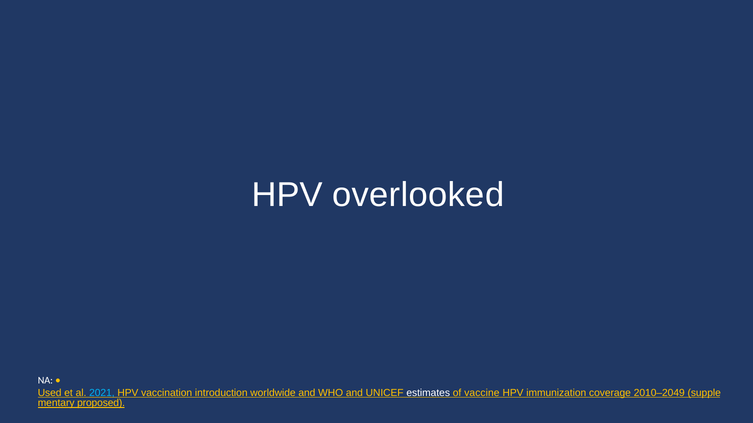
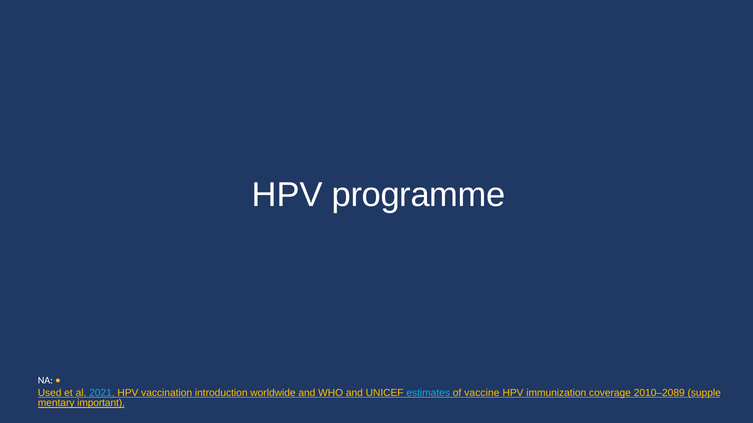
overlooked: overlooked -> programme (419, 195)
estimates colour: white -> light blue (428, 393)
2010–2049: 2010–2049 -> 2010–2089 (659, 393)
proposed: proposed -> important (101, 403)
